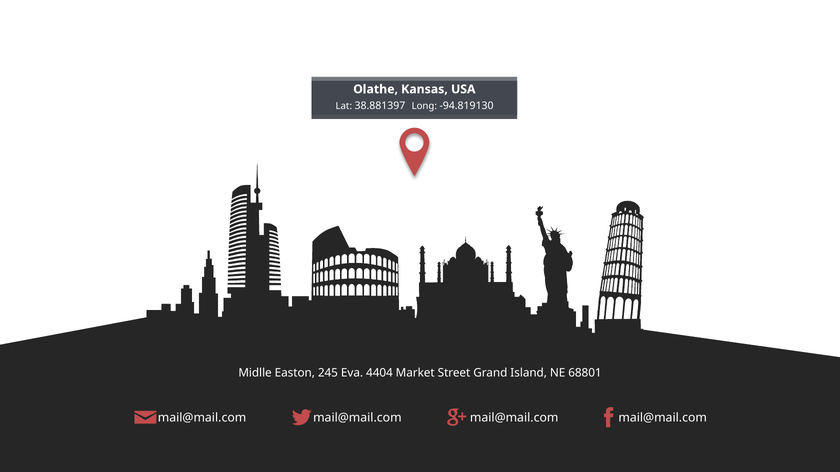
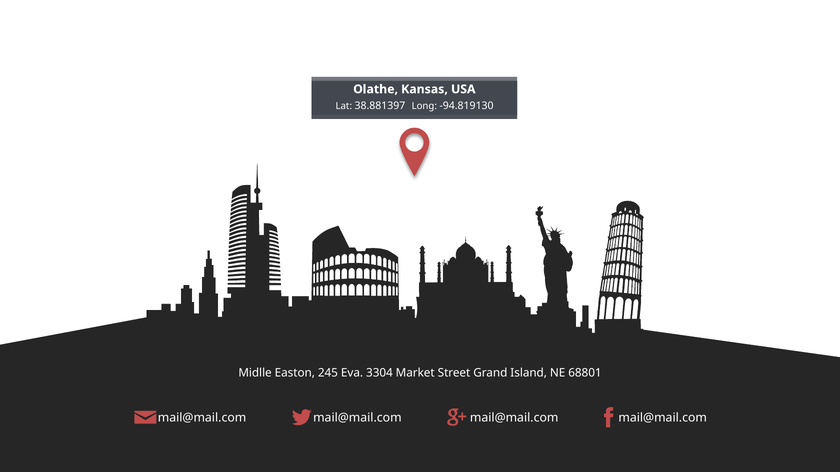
4404: 4404 -> 3304 (379, 373)
